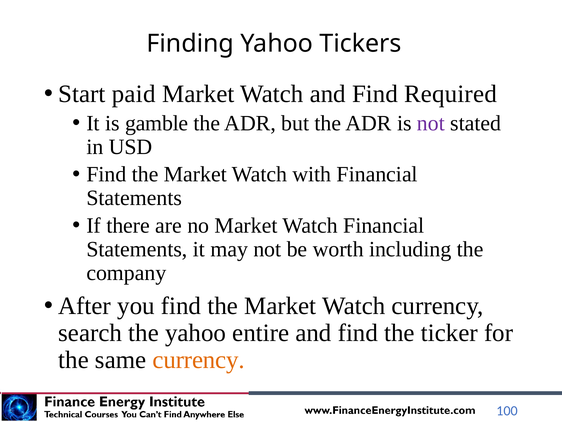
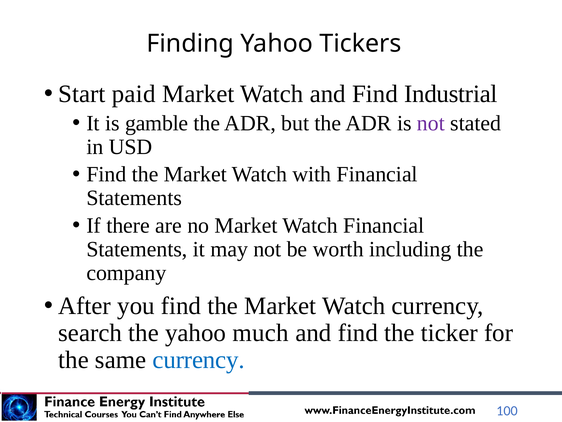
Required: Required -> Industrial (451, 94)
entire: entire -> much (261, 333)
currency colour: orange -> blue (199, 360)
